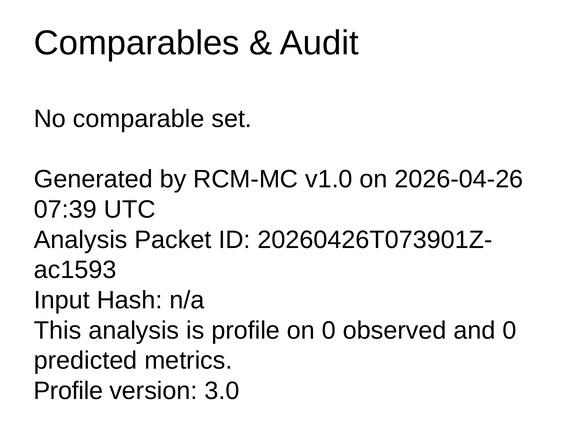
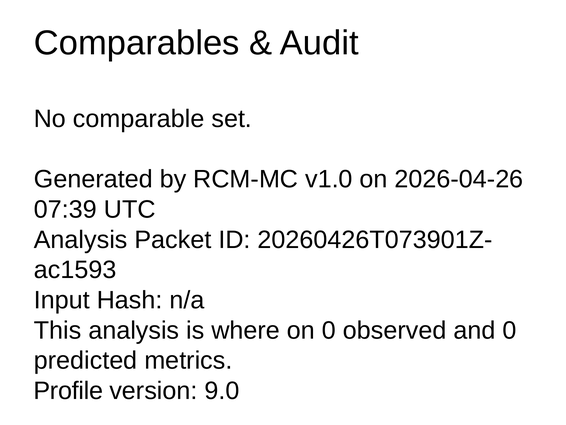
is profile: profile -> where (246, 330)
3.0: 3.0 -> 9.0 (222, 390)
